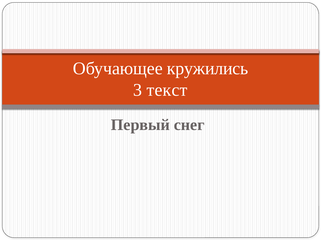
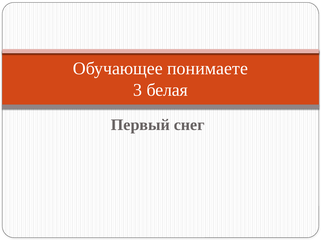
кружились: кружились -> понимаете (208, 68)
текст: текст -> белая (167, 90)
